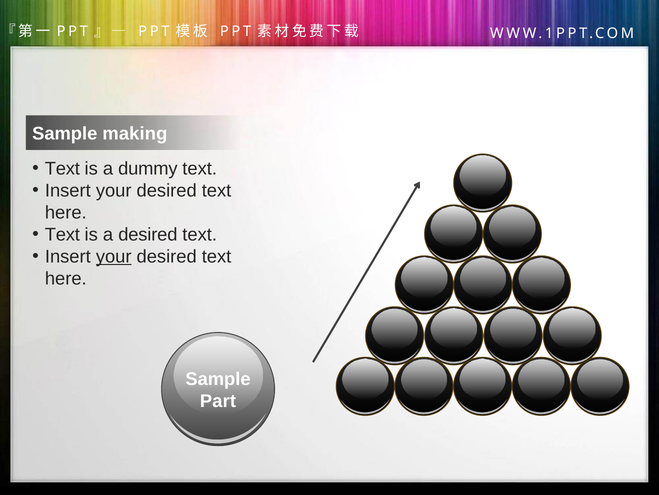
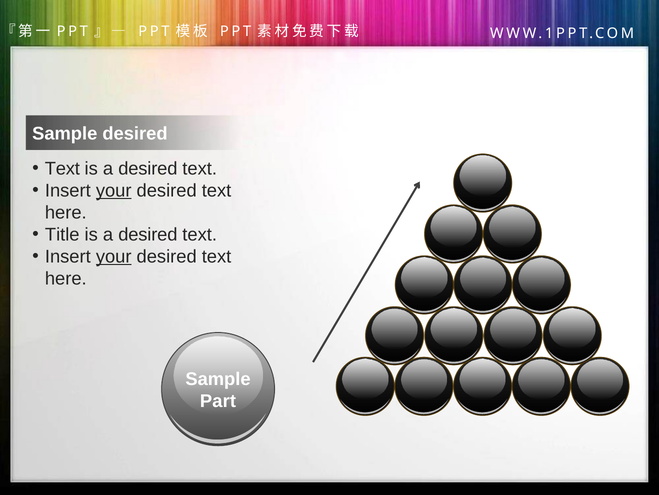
Sample making: making -> desired (135, 134)
dummy: dummy -> desired (148, 168)
your underline: none -> present (114, 190)
Text: Text -> Title (62, 234)
